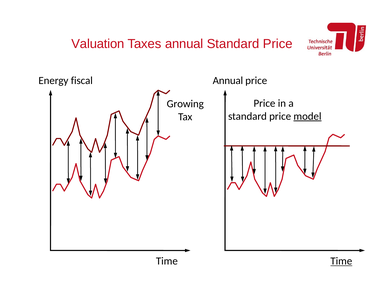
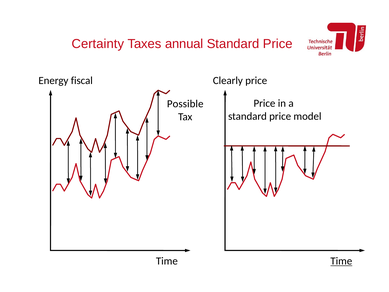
Valuation: Valuation -> Certainty (98, 44)
Annual: Annual -> Clearly (228, 80)
Growing: Growing -> Possible (185, 104)
model underline: present -> none (307, 116)
